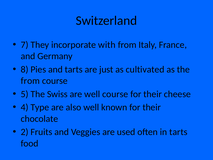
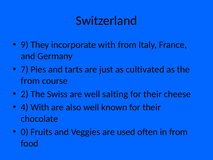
7: 7 -> 9 (25, 45)
8: 8 -> 7 (25, 69)
5: 5 -> 2 (25, 94)
well course: course -> salting (115, 94)
4 Type: Type -> With (40, 107)
2: 2 -> 0 (25, 132)
in tarts: tarts -> from (178, 132)
